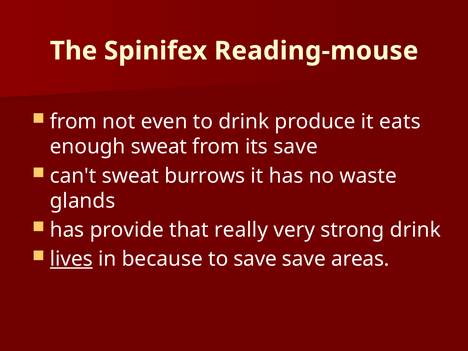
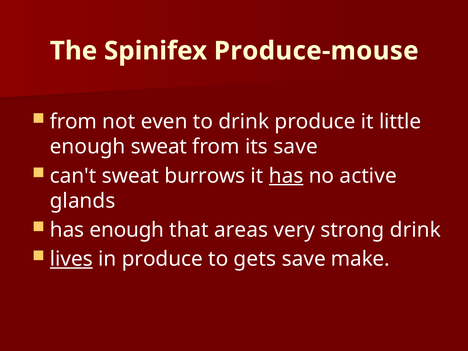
Reading-mouse: Reading-mouse -> Produce-mouse (316, 51)
eats: eats -> little (400, 122)
has underline: none -> present (286, 176)
waste: waste -> active (368, 176)
has provide: provide -> enough (127, 230)
really: really -> areas (241, 230)
in because: because -> produce (162, 259)
to save: save -> gets (255, 259)
areas: areas -> make (360, 259)
